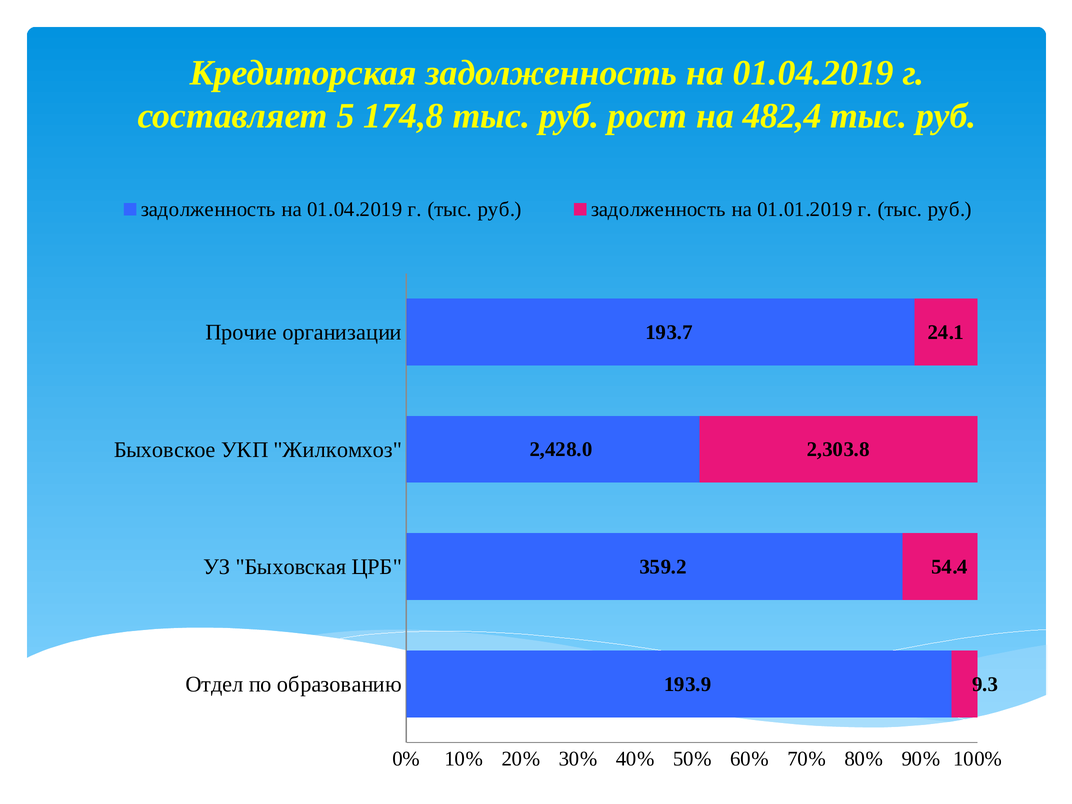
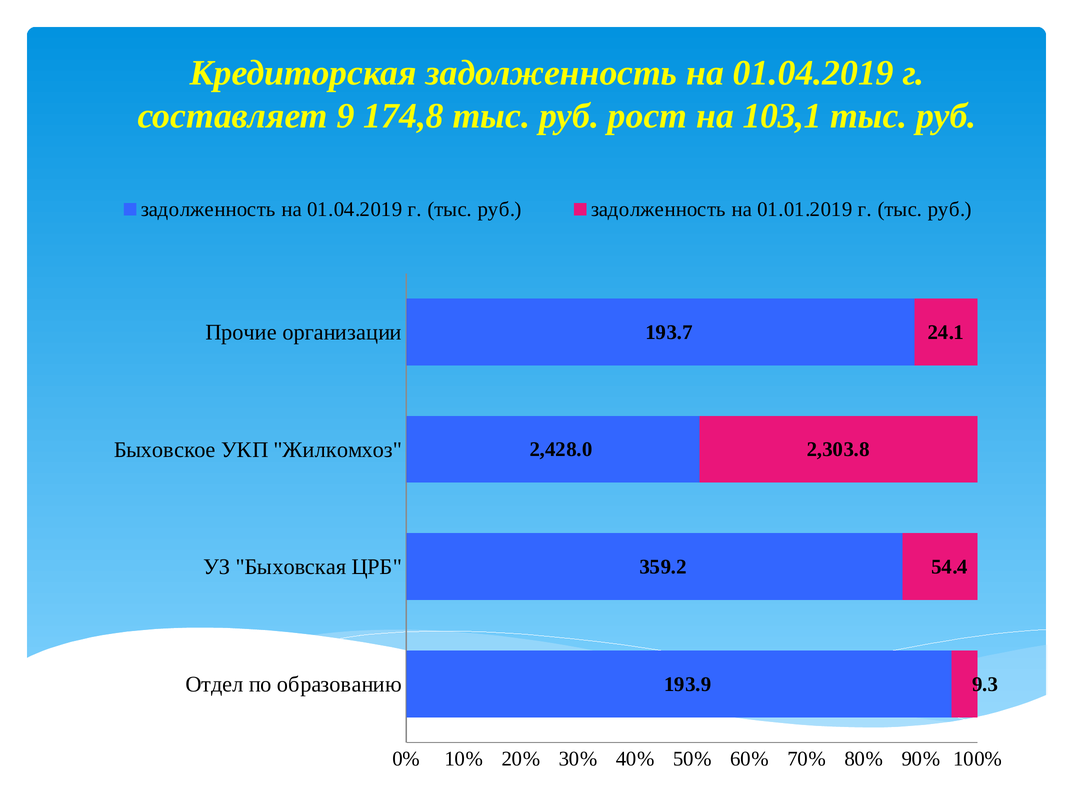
5: 5 -> 9 (346, 116)
482,4: 482,4 -> 103,1 (782, 116)
